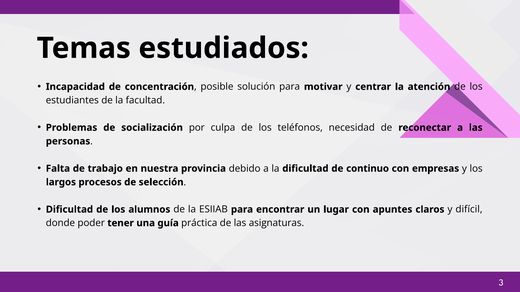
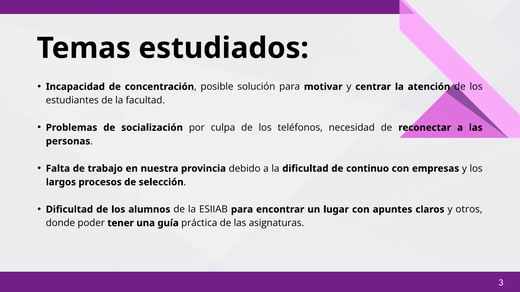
difícil: difícil -> otros (469, 210)
